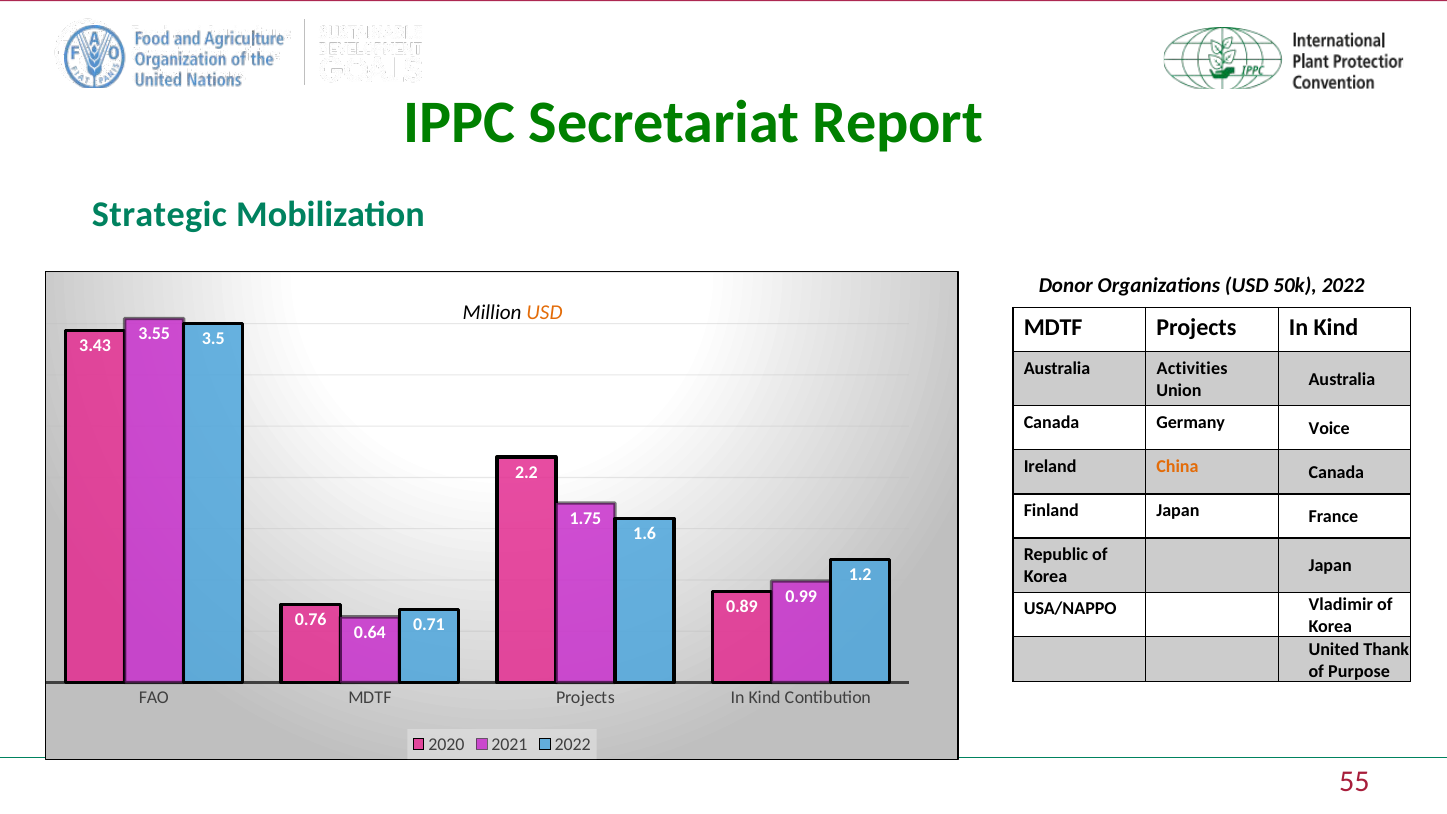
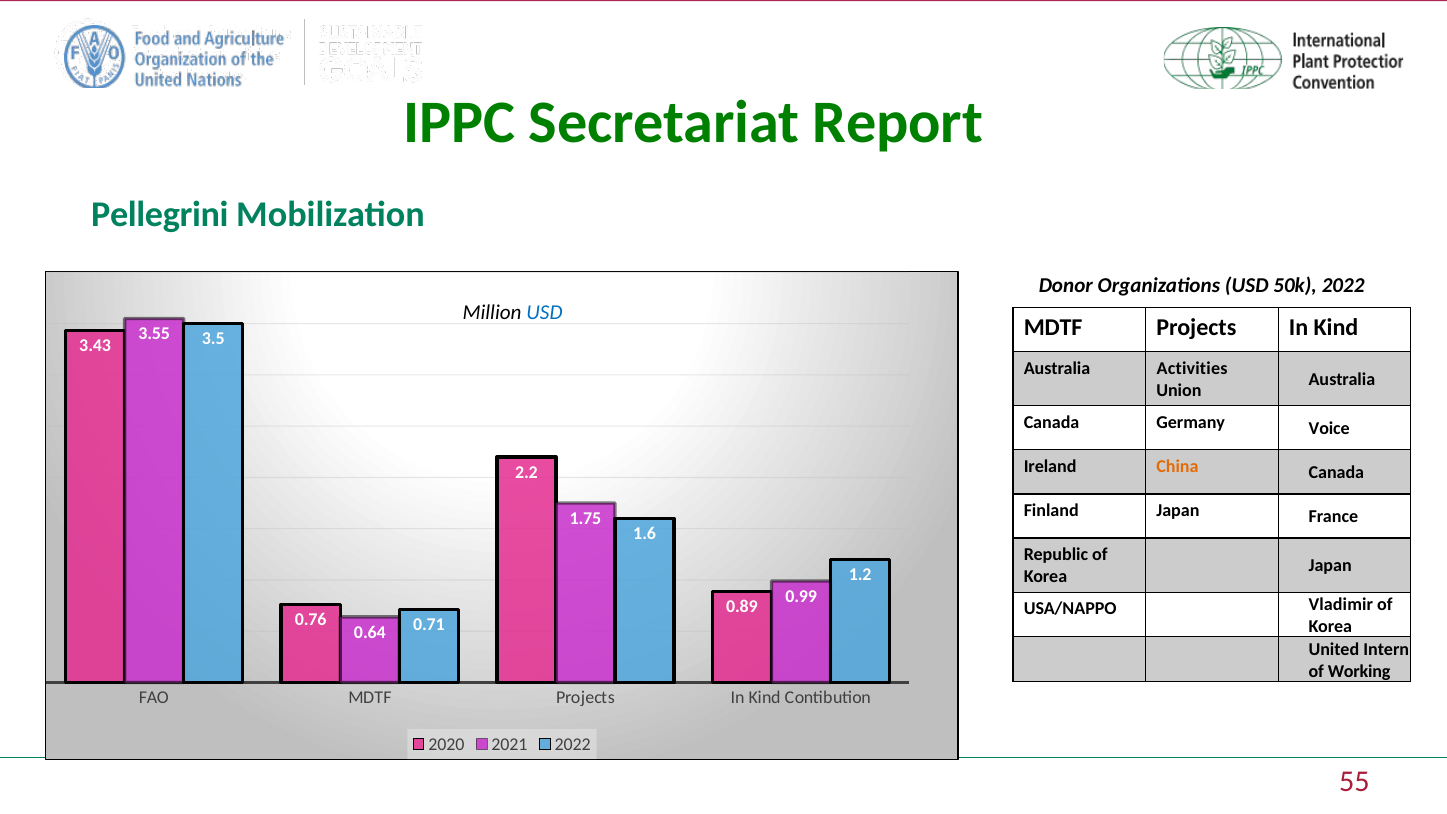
Strategic: Strategic -> Pellegrini (160, 214)
USD colour: orange -> blue (544, 313)
Thank: Thank -> Intern (1386, 649)
Purpose: Purpose -> Working (1359, 671)
